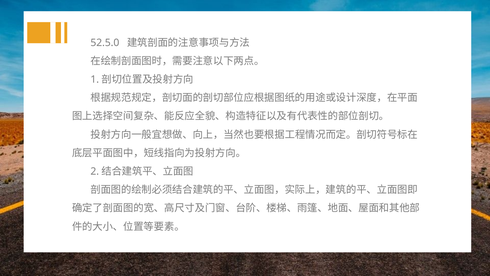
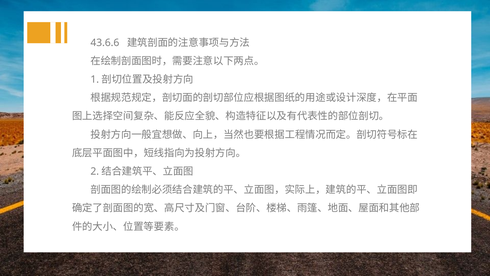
52.5.0: 52.5.0 -> 43.6.6 (105, 43)
